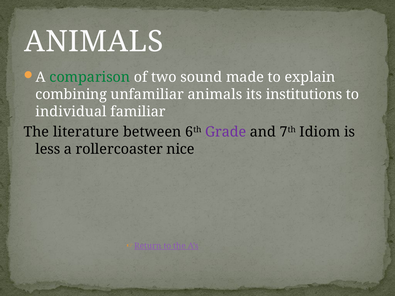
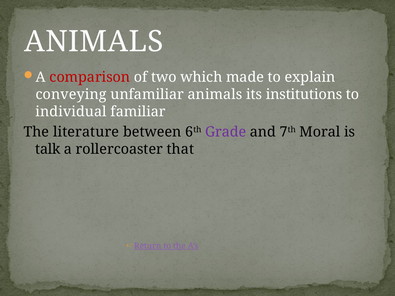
comparison colour: green -> red (90, 77)
sound: sound -> which (201, 77)
combining: combining -> conveying (71, 95)
Idiom: Idiom -> Moral (320, 132)
less: less -> talk (48, 149)
nice: nice -> that (180, 149)
